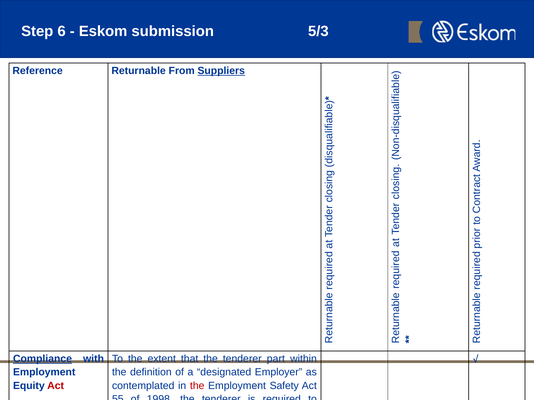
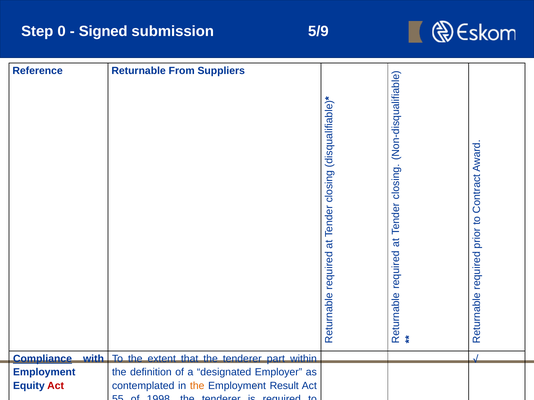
6: 6 -> 0 (62, 31)
Eskom: Eskom -> Signed (103, 31)
5/3: 5/3 -> 5/9 (318, 31)
Suppliers underline: present -> none (221, 71)
the colour: red -> orange (197, 386)
Safety: Safety -> Result (284, 386)
